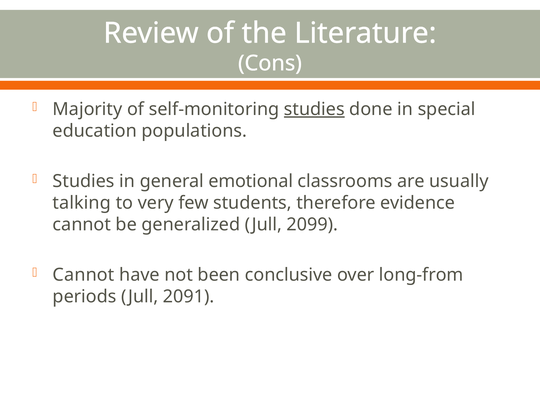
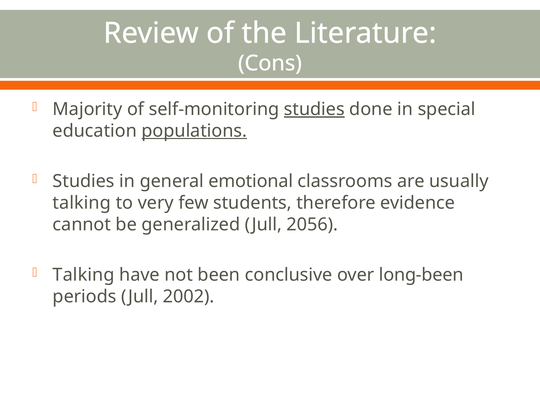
populations underline: none -> present (194, 131)
2099: 2099 -> 2056 (312, 224)
Cannot: Cannot -> Talking (84, 275)
long-from: long-from -> long-been (421, 275)
2091: 2091 -> 2002 (189, 296)
